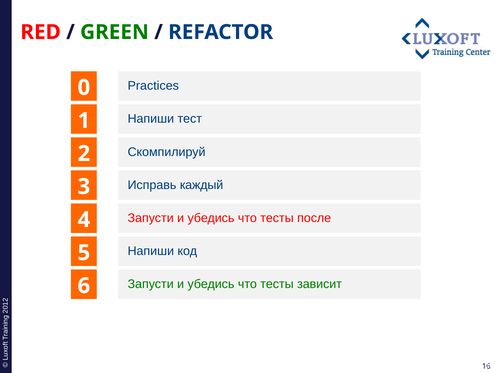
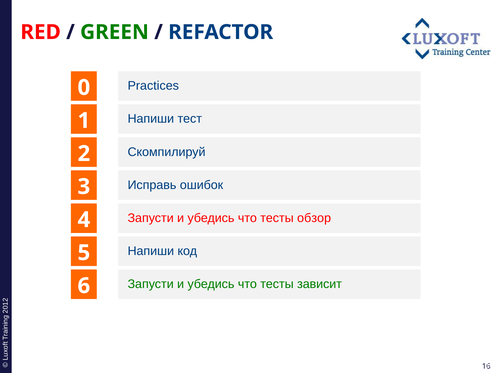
каждый: каждый -> ошибок (202, 185)
после: после -> обзор (314, 218)
